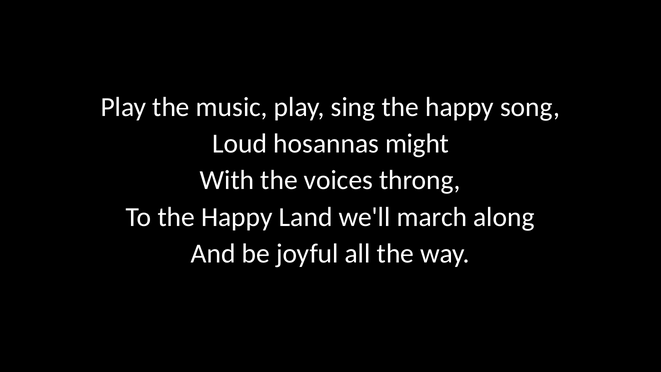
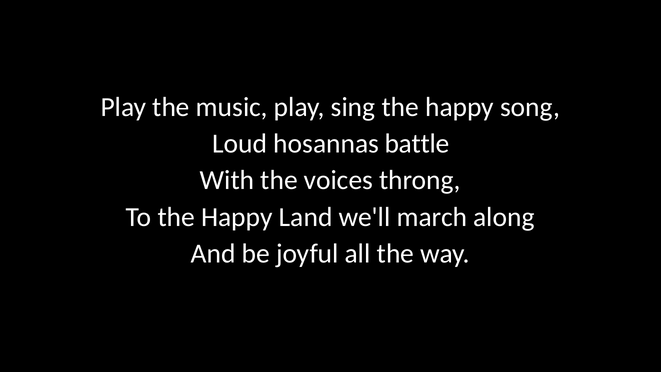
might: might -> battle (417, 144)
